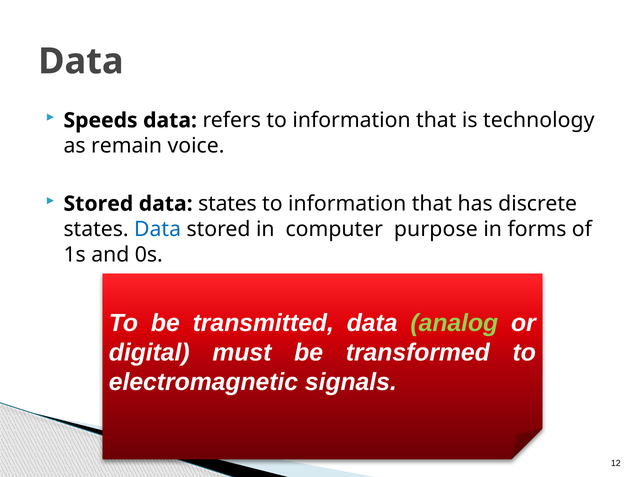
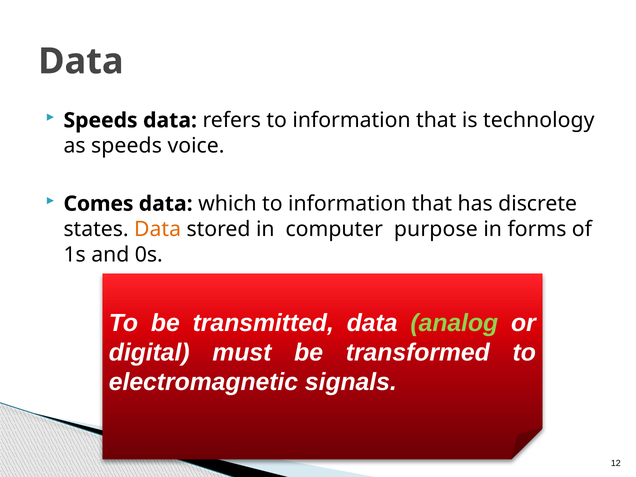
as remain: remain -> speeds (126, 146)
Stored: Stored -> Comes (98, 204)
data states: states -> which (227, 204)
Data colour: blue -> orange (158, 229)
